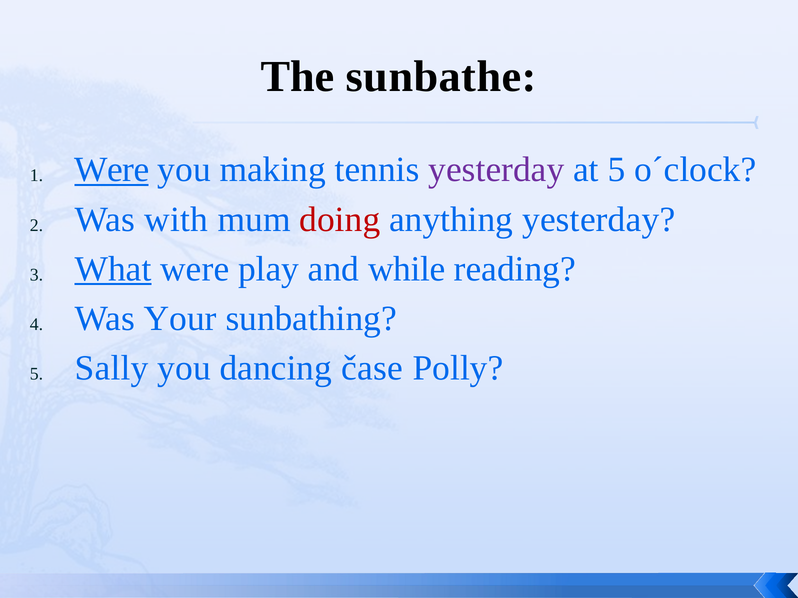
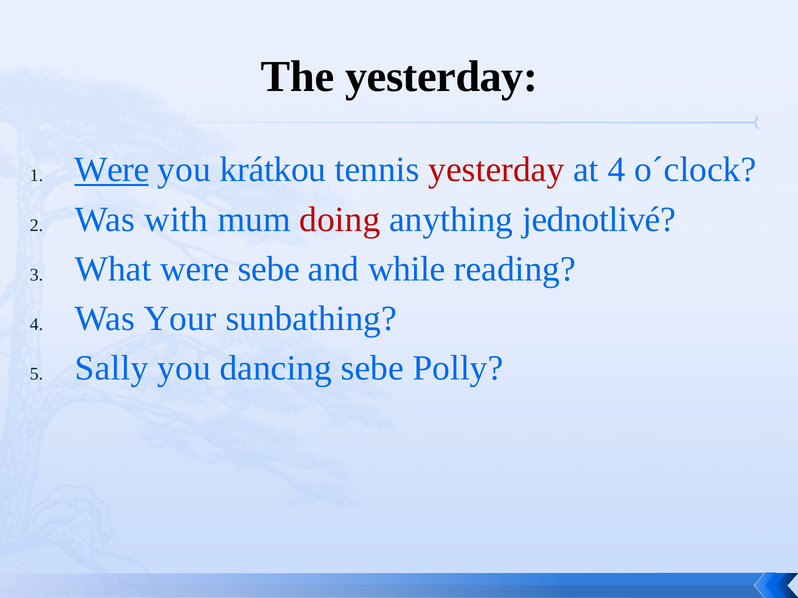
The sunbathe: sunbathe -> yesterday (442, 77)
making: making -> krátkou (273, 170)
yesterday colour: purple -> red (496, 170)
at 5: 5 -> 4 (616, 170)
anything yesterday: yesterday -> jednotlivé (599, 219)
What underline: present -> none (113, 269)
were play: play -> sebe (269, 269)
dancing čase: čase -> sebe (372, 369)
